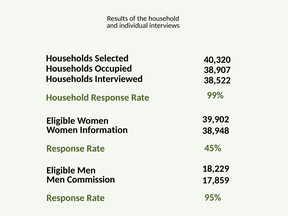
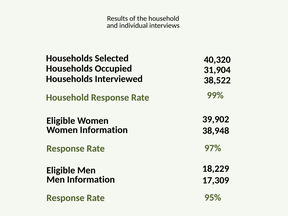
38,907: 38,907 -> 31,904 (217, 70)
45%: 45% -> 97% (213, 148)
Men Commission: Commission -> Information (91, 180)
17,859: 17,859 -> 17,309 (216, 180)
